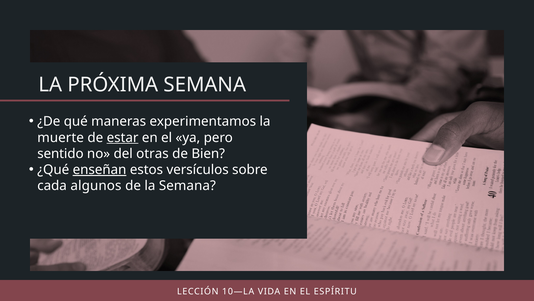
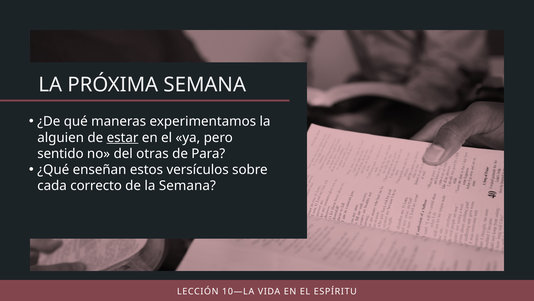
muerte: muerte -> alguien (61, 137)
Bien: Bien -> Para (208, 153)
enseñan underline: present -> none (100, 169)
algunos: algunos -> correcto (96, 185)
